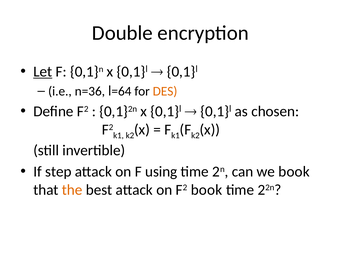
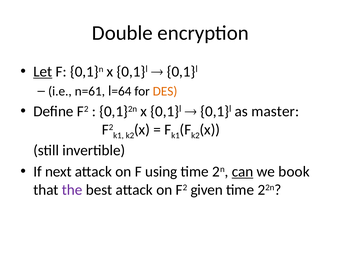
n=36: n=36 -> n=61 (90, 91)
chosen: chosen -> master (275, 111)
step: step -> next (58, 171)
can underline: none -> present (243, 171)
the colour: orange -> purple (72, 190)
F2 book: book -> given (207, 190)
